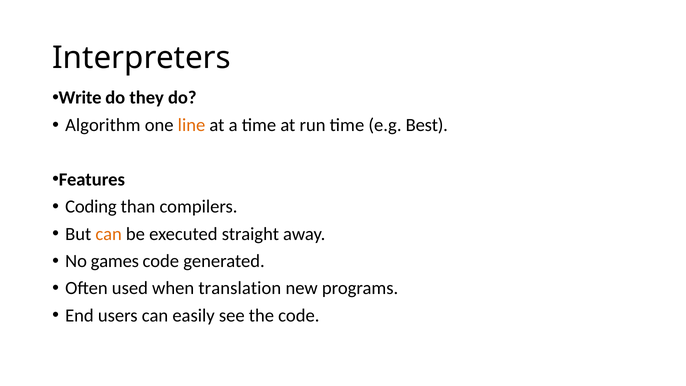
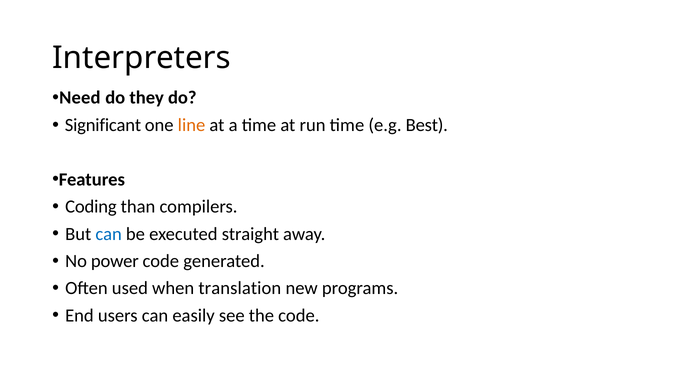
Write: Write -> Need (80, 98)
Algorithm: Algorithm -> Significant (103, 125)
can colour: orange -> blue (109, 234)
games: games -> power (115, 261)
